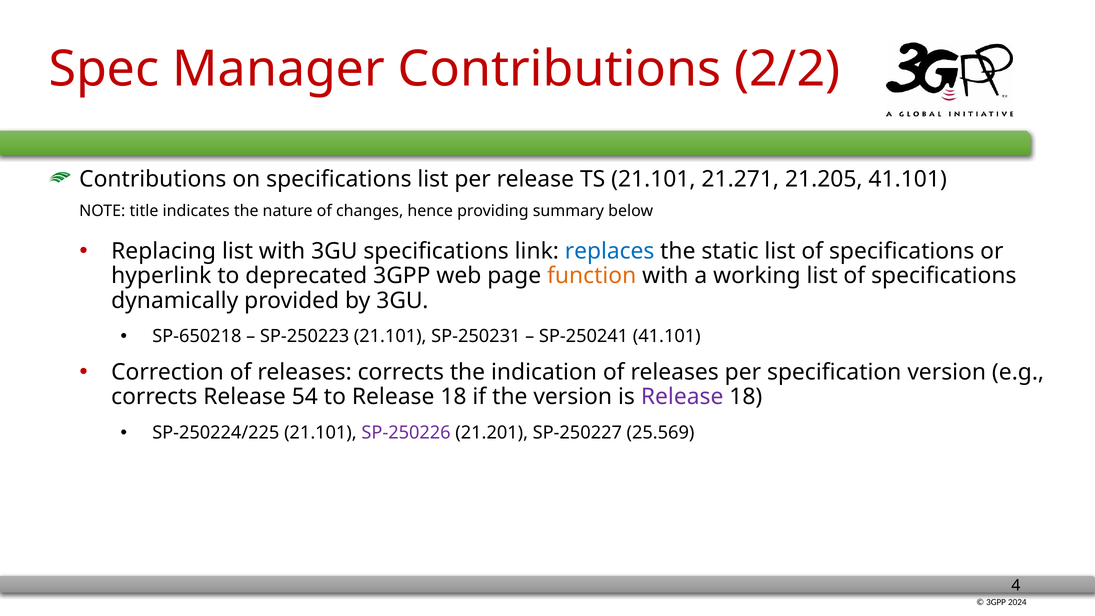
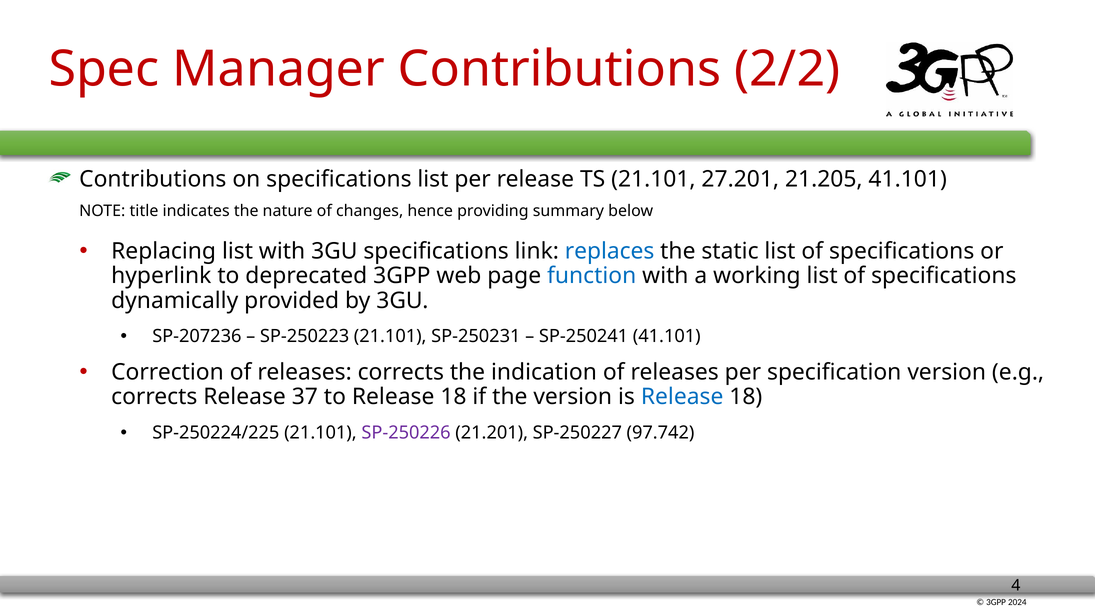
21.271: 21.271 -> 27.201 (740, 179)
function colour: orange -> blue (592, 276)
SP-650218: SP-650218 -> SP-207236 (197, 336)
54: 54 -> 37 (305, 397)
Release colour: purple -> blue (682, 397)
25.569: 25.569 -> 97.742 (660, 433)
